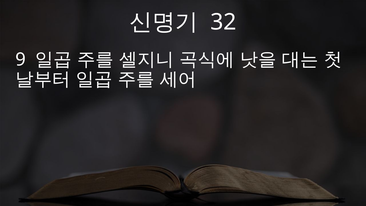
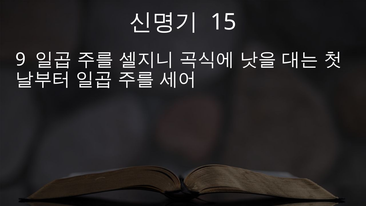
32: 32 -> 15 (223, 22)
